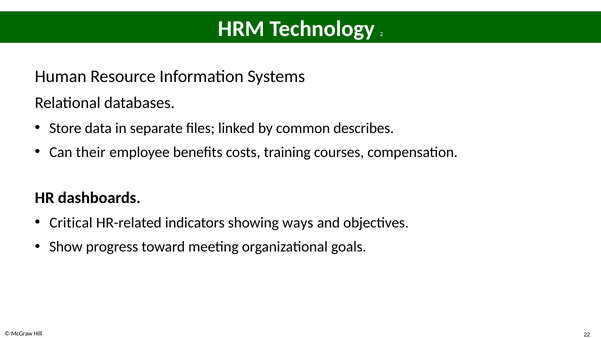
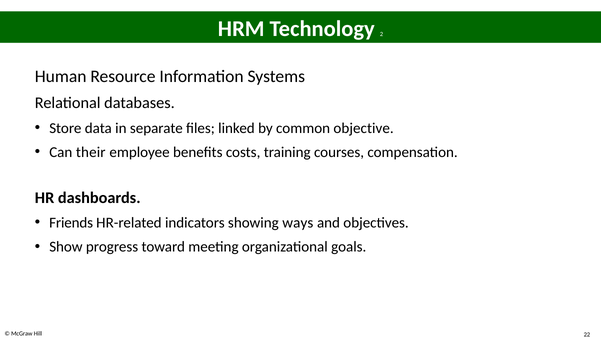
describes: describes -> objective (364, 128)
Critical: Critical -> Friends (71, 223)
